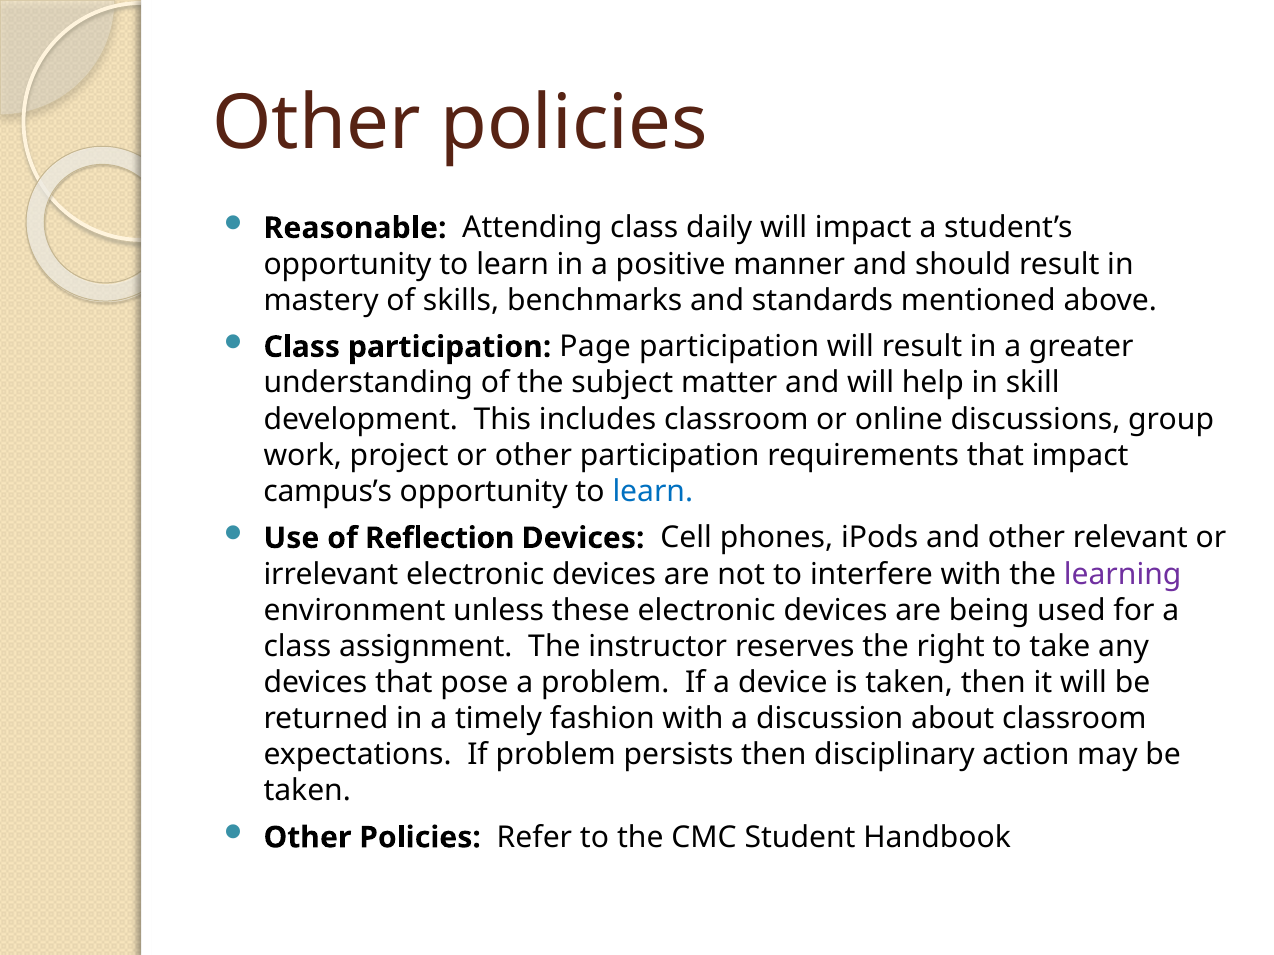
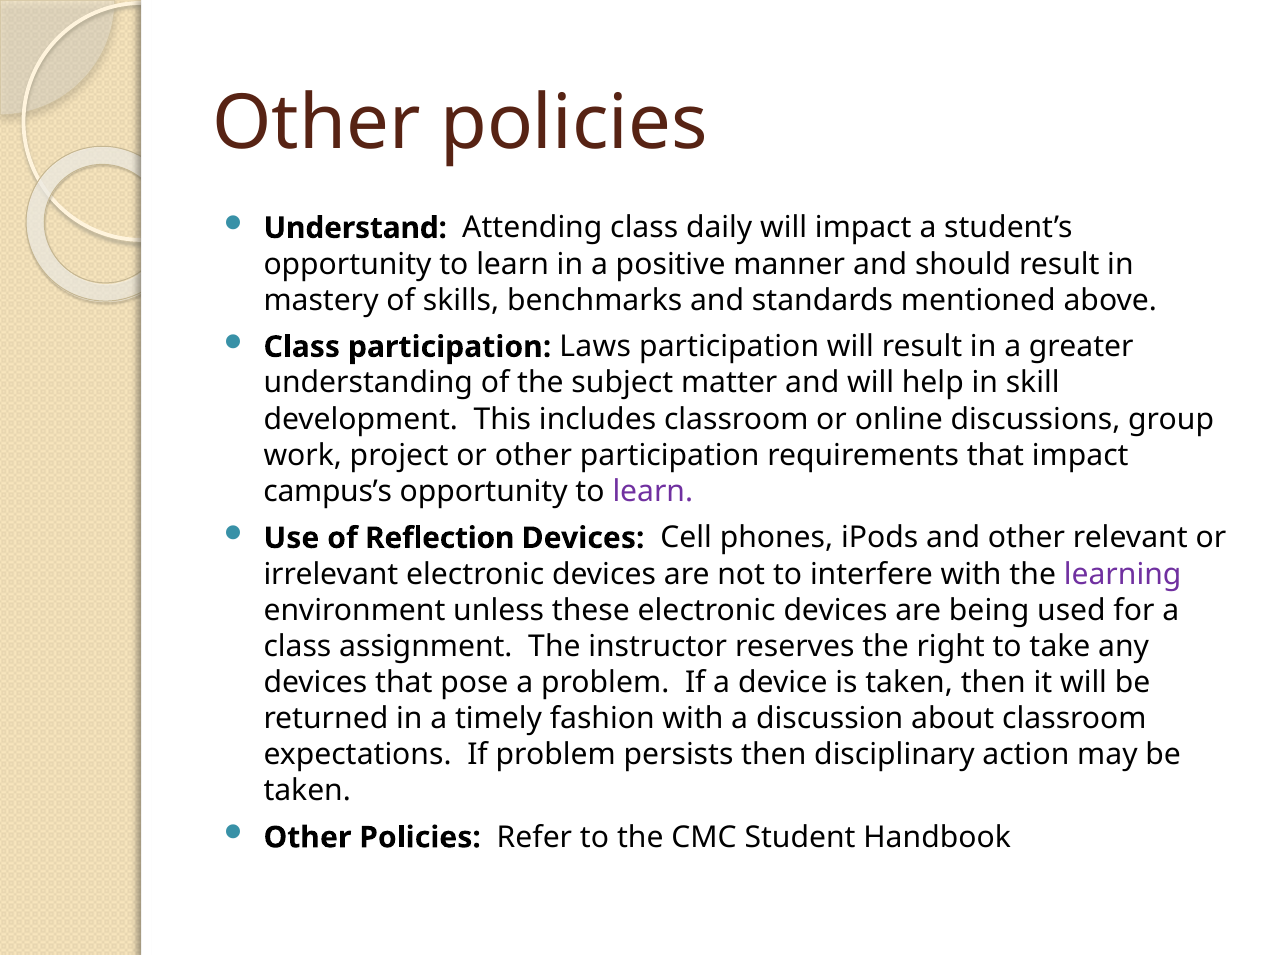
Reasonable: Reasonable -> Understand (355, 228)
Page: Page -> Laws (595, 347)
learn colour: blue -> purple (653, 492)
